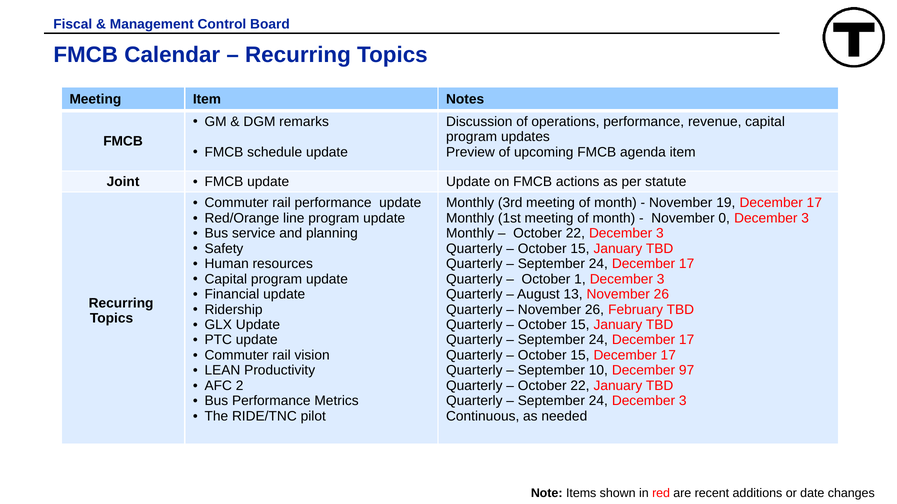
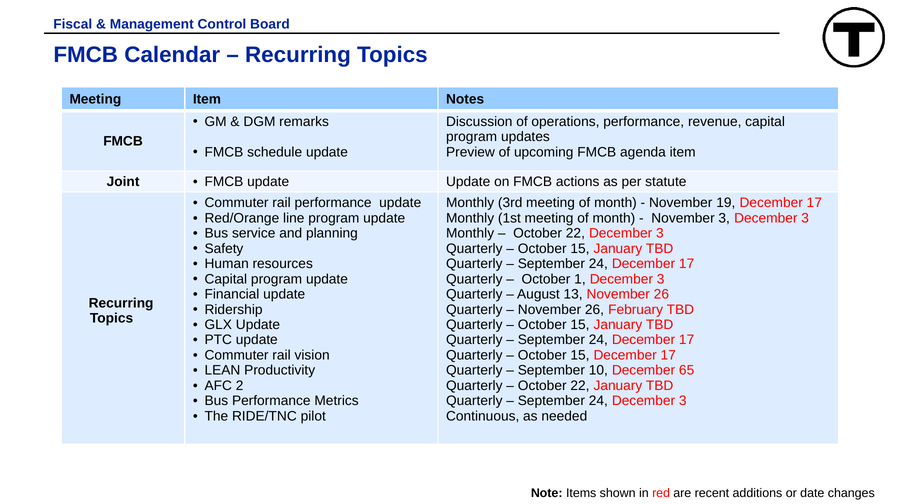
November 0: 0 -> 3 (724, 218)
97: 97 -> 65 (687, 371)
